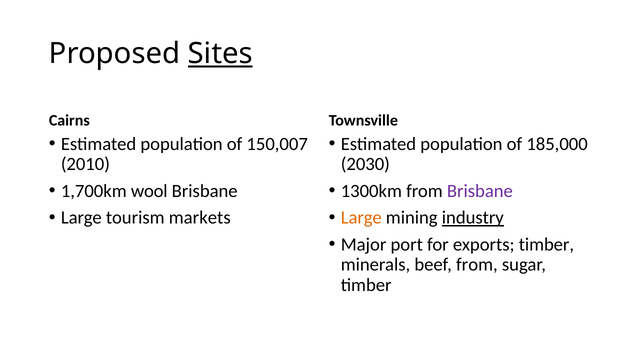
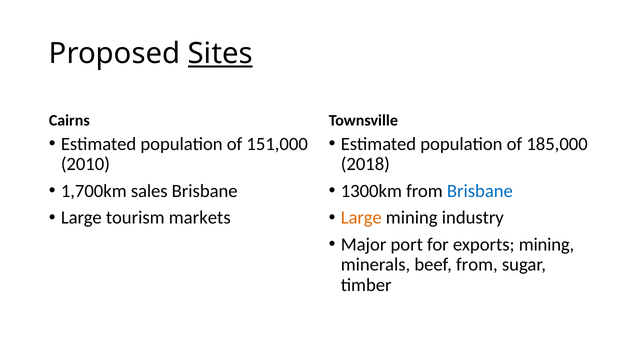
150,007: 150,007 -> 151,000 (277, 144)
2030: 2030 -> 2018 (365, 164)
wool: wool -> sales (149, 191)
Brisbane colour: purple -> blue (480, 191)
industry underline: present -> none (473, 218)
exports timber: timber -> mining (546, 245)
